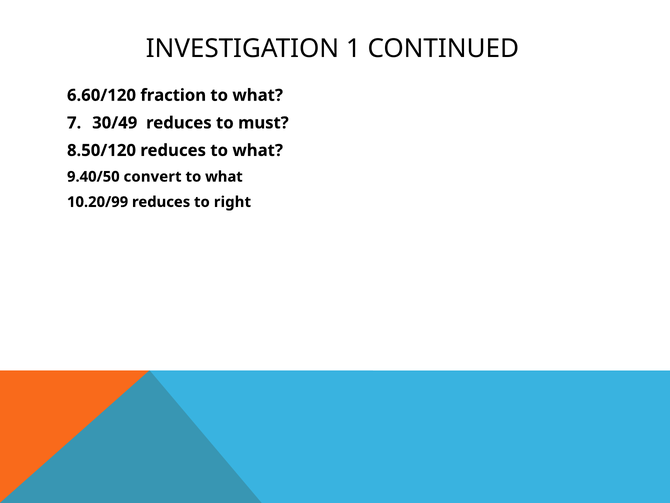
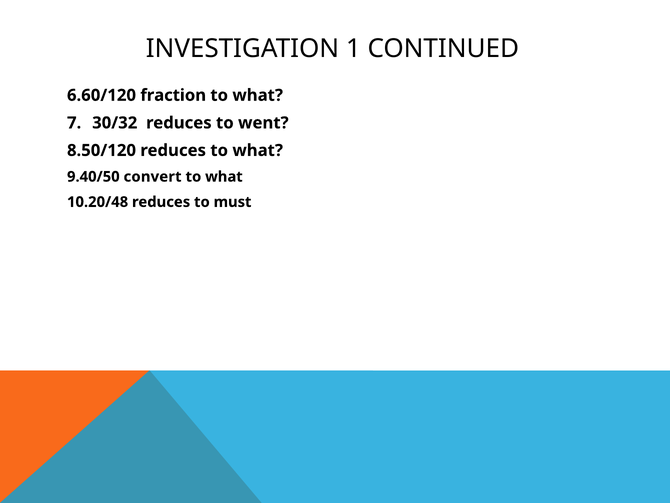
30/49: 30/49 -> 30/32 (115, 123)
must: must -> went (263, 123)
10.20/99: 10.20/99 -> 10.20/48 (98, 202)
right: right -> must (233, 202)
